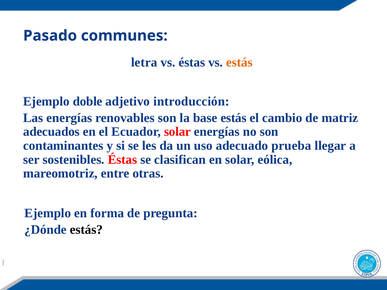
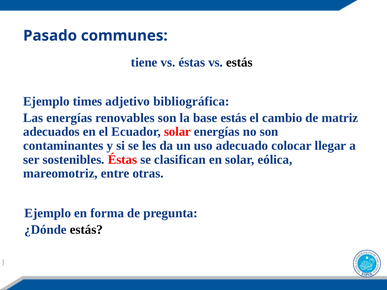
letra: letra -> tiene (144, 62)
estás colour: orange -> black (239, 62)
doble: doble -> times (88, 101)
introducción: introducción -> bibliográfica (191, 101)
prueba: prueba -> colocar (291, 146)
